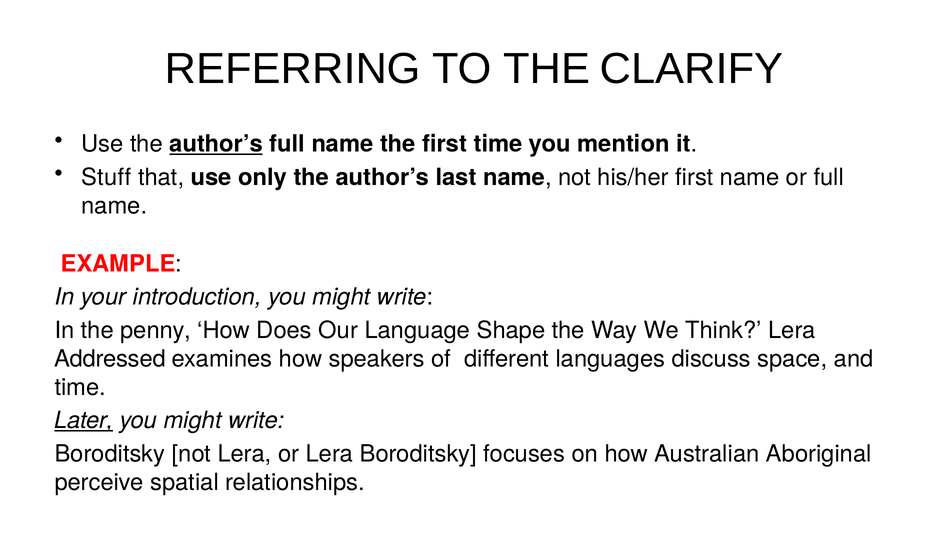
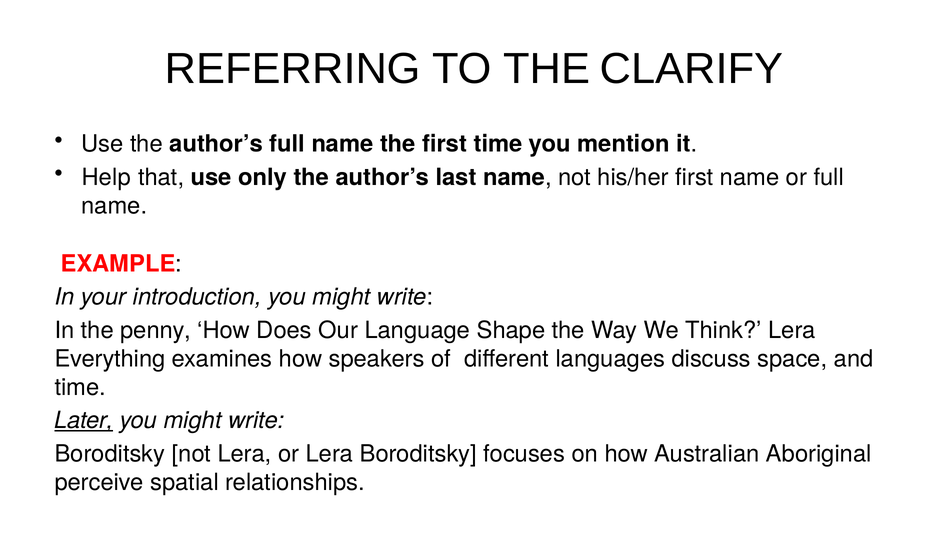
author’s underline: present -> none (216, 144)
Stuff: Stuff -> Help (106, 177)
Addressed: Addressed -> Everything (110, 359)
